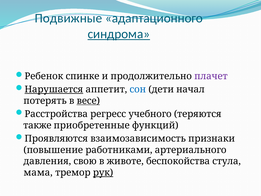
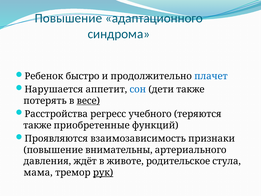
Подвижные: Подвижные -> Повышение (68, 18)
синдрома underline: present -> none (119, 34)
спинке: спинке -> быстро (83, 76)
плачет colour: purple -> blue (211, 76)
Нарушается underline: present -> none (54, 89)
дети начал: начал -> также (190, 89)
работниками: работниками -> внимательны (119, 150)
свою: свою -> ждёт (85, 161)
беспокойства: беспокойства -> родительское (178, 161)
